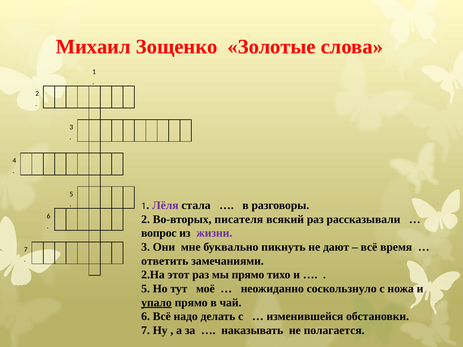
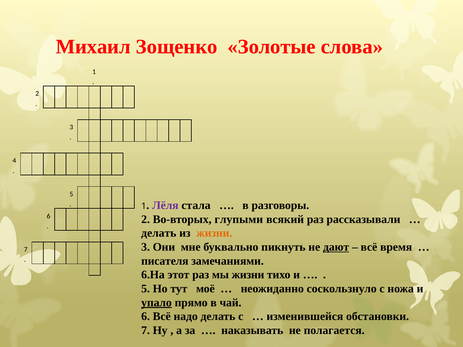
писателя: писателя -> глупыми (239, 219)
вопрос: вопрос -> делать (159, 233)
жизни colour: purple -> orange (214, 233)
дают underline: none -> present (336, 247)
ответить: ответить -> писателя (165, 261)
2.На: 2.На -> 6.На (153, 275)
мы прямо: прямо -> жизни (248, 275)
